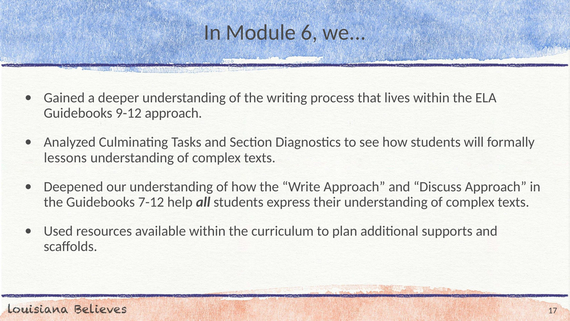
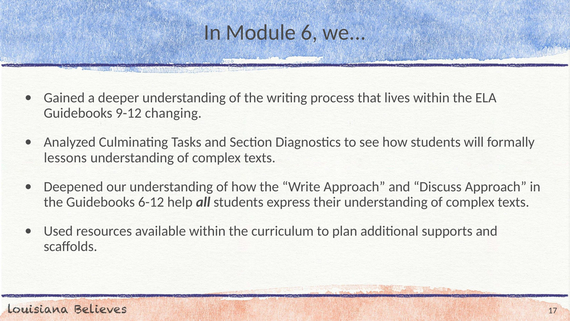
9-12 approach: approach -> changing (173, 113)
7-12: 7-12 -> 6-12 (151, 202)
